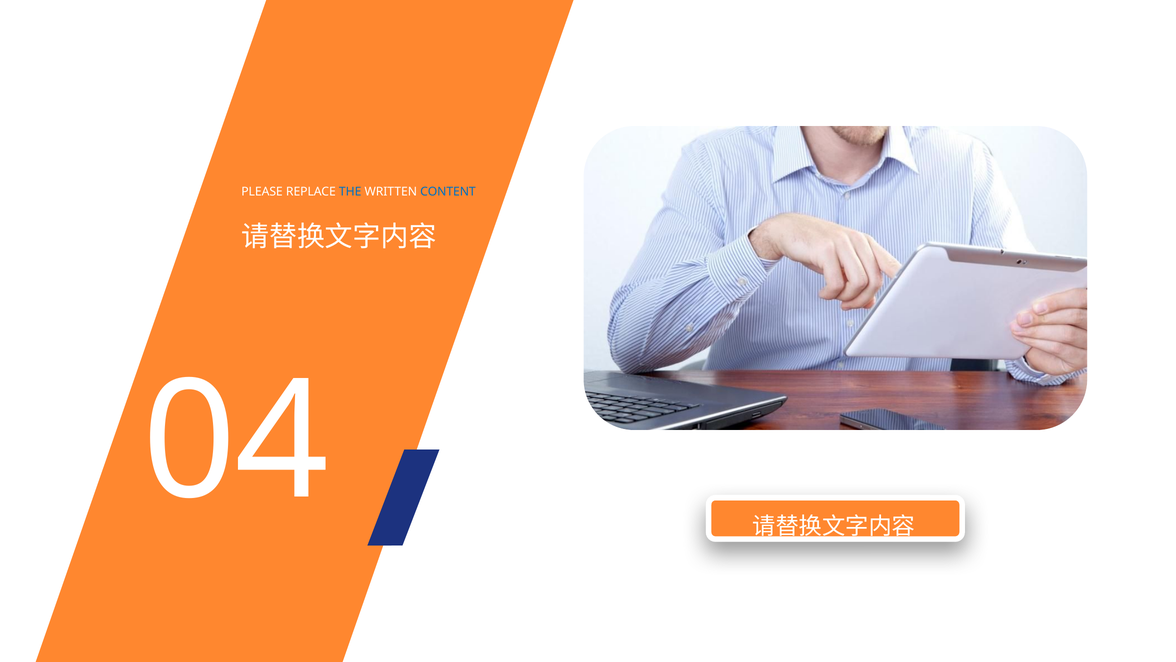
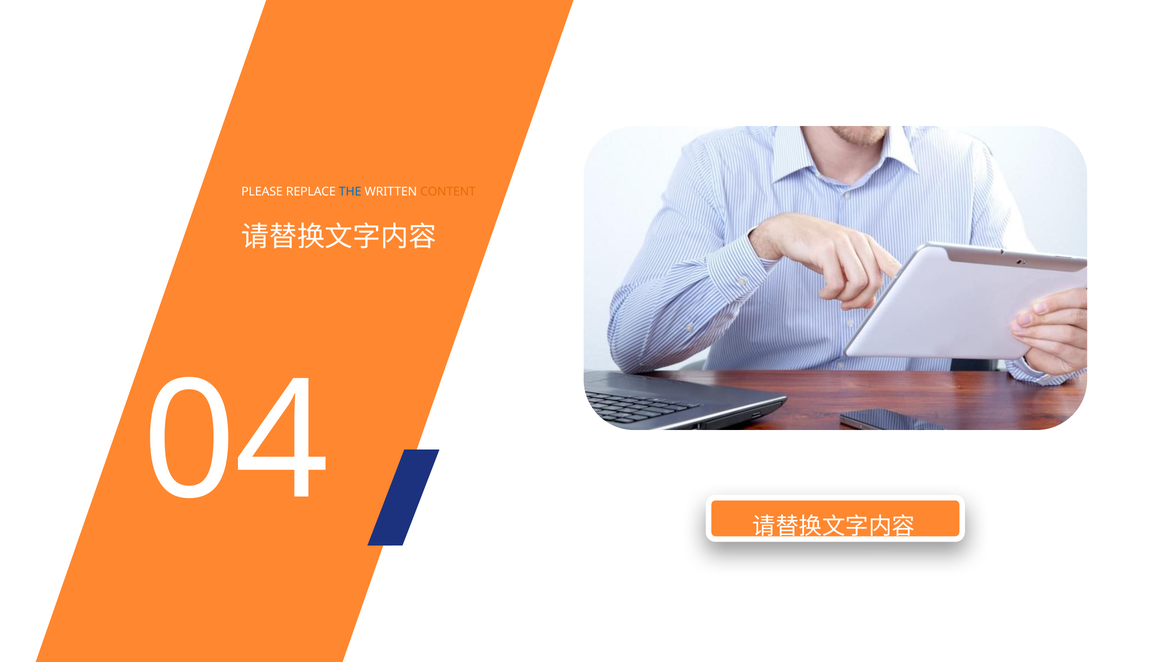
CONTENT colour: blue -> orange (448, 192)
